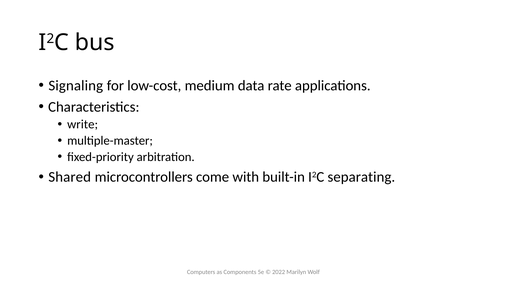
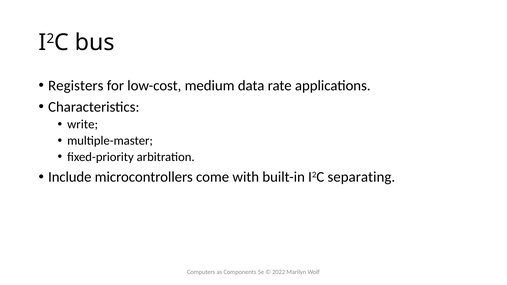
Signaling: Signaling -> Registers (76, 86)
Shared: Shared -> Include (70, 177)
